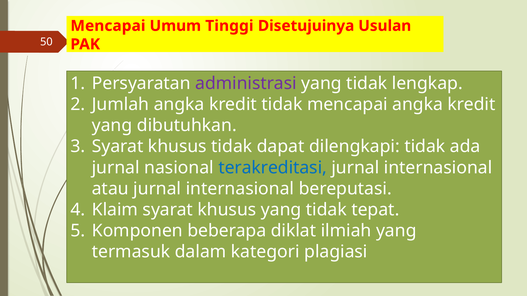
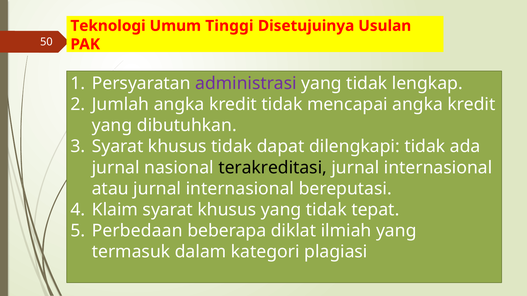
Mencapai: Mencapai -> Teknologi (108, 26)
terakreditasi colour: blue -> black (273, 168)
Komponen: Komponen -> Perbedaan (137, 231)
